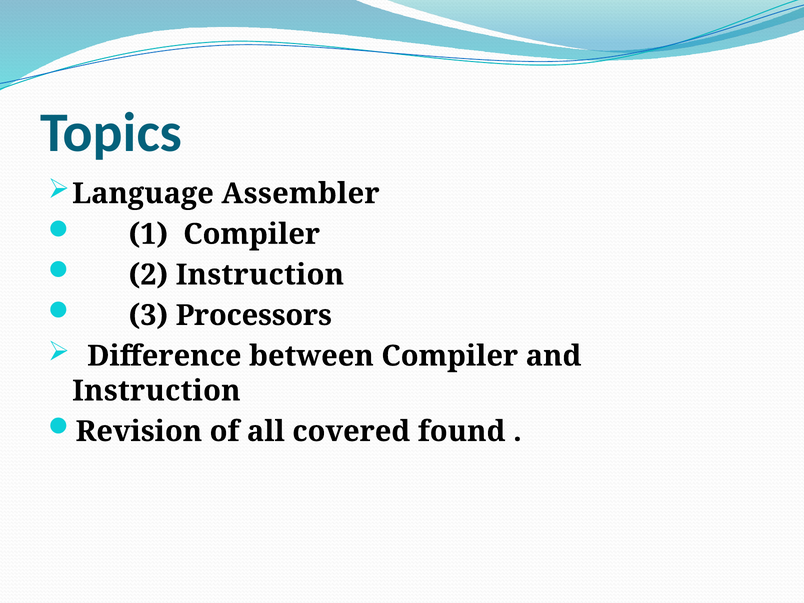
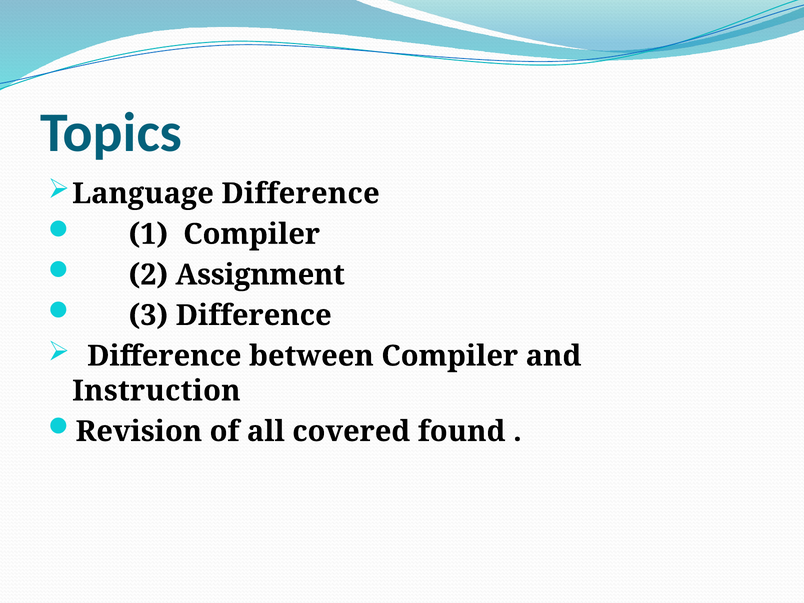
Language Assembler: Assembler -> Difference (301, 194)
2 Instruction: Instruction -> Assignment (260, 275)
3 Processors: Processors -> Difference (254, 315)
